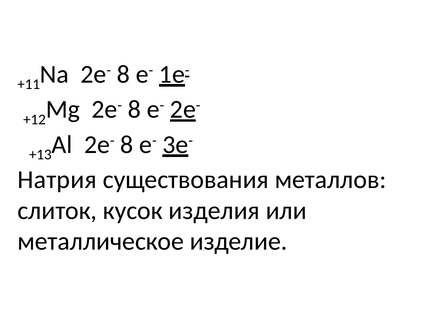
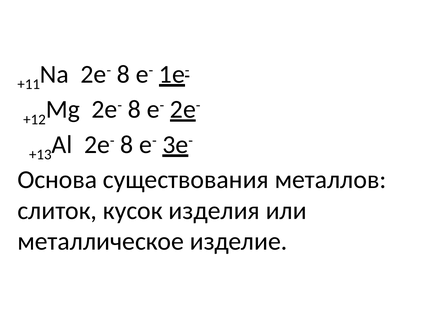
Натрия: Натрия -> Основа (57, 180)
